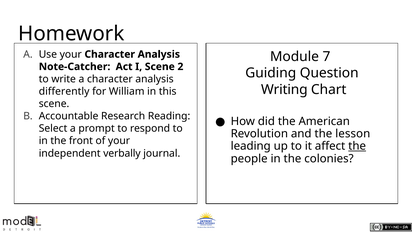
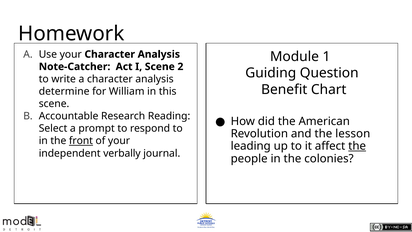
7: 7 -> 1 (326, 57)
Writing: Writing -> Benefit (284, 90)
differently: differently -> determine (64, 91)
front underline: none -> present (81, 141)
